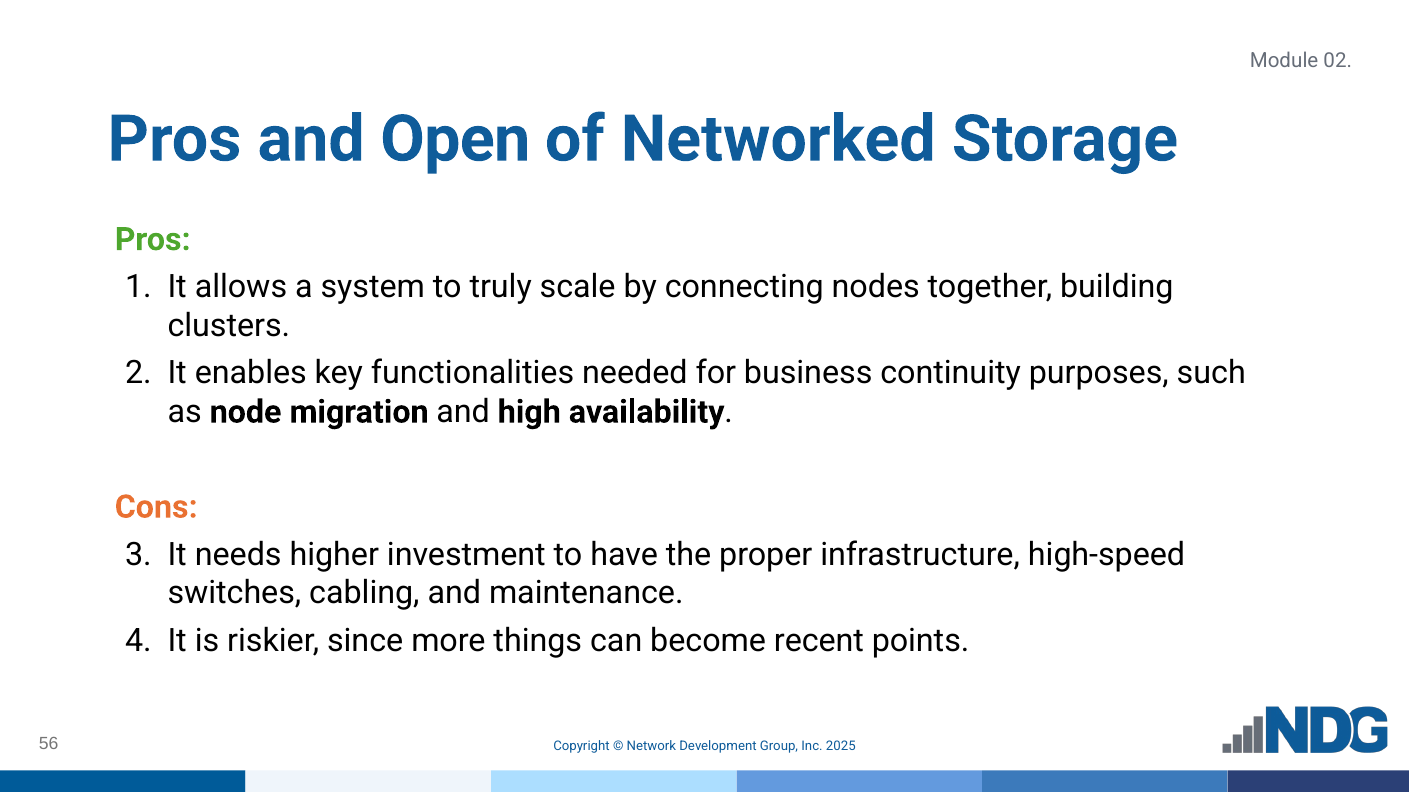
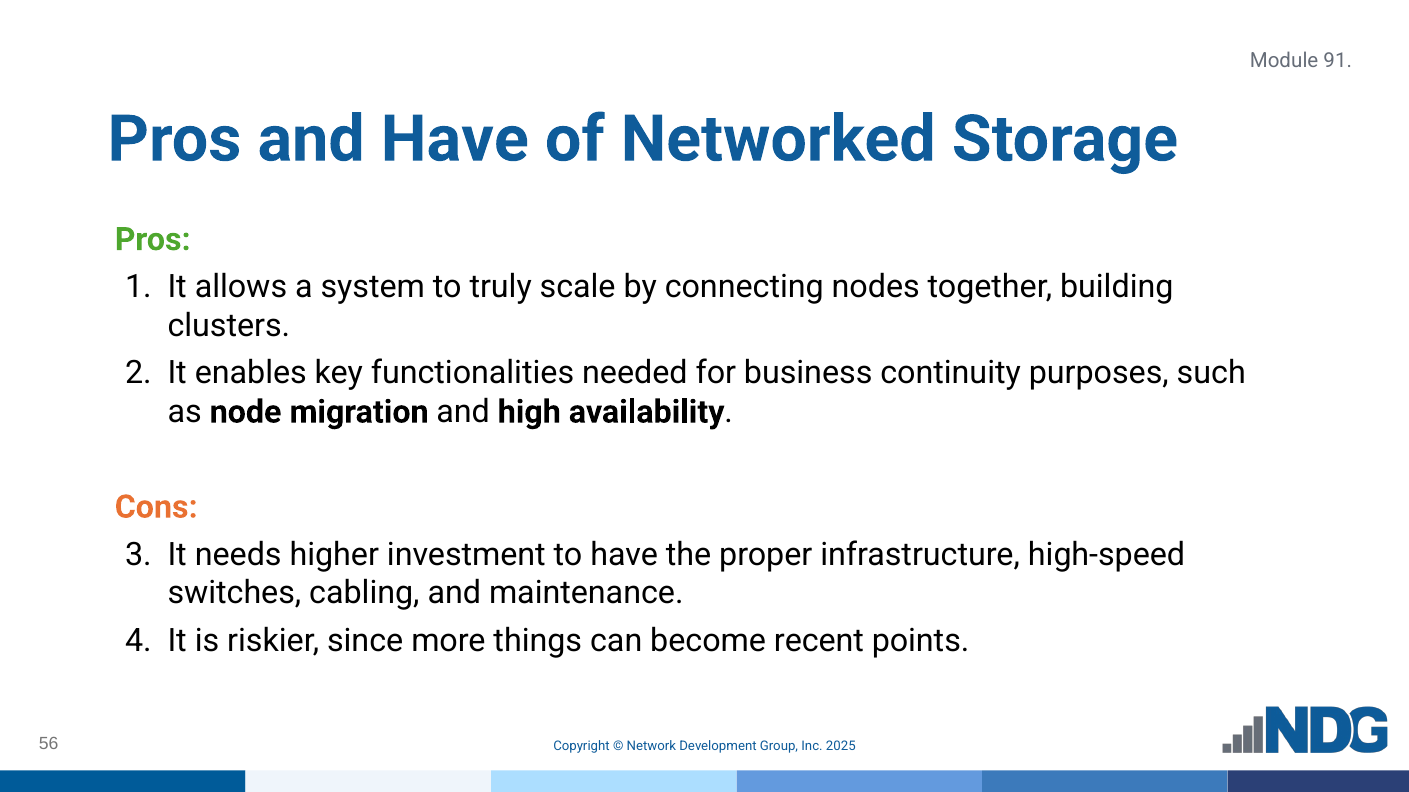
02: 02 -> 91 (1338, 61)
and Open: Open -> Have (455, 139)
